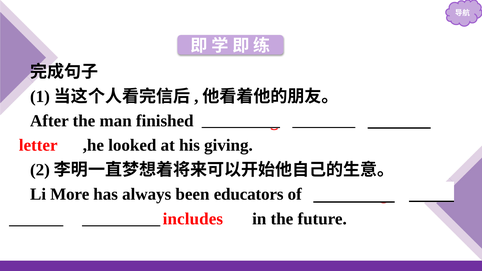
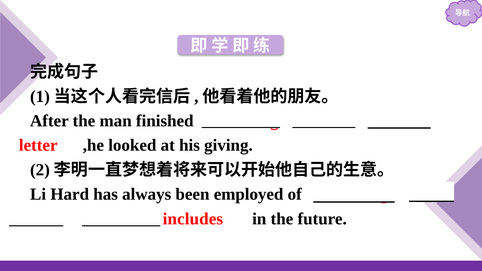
More: More -> Hard (70, 194)
educators: educators -> employed (249, 194)
